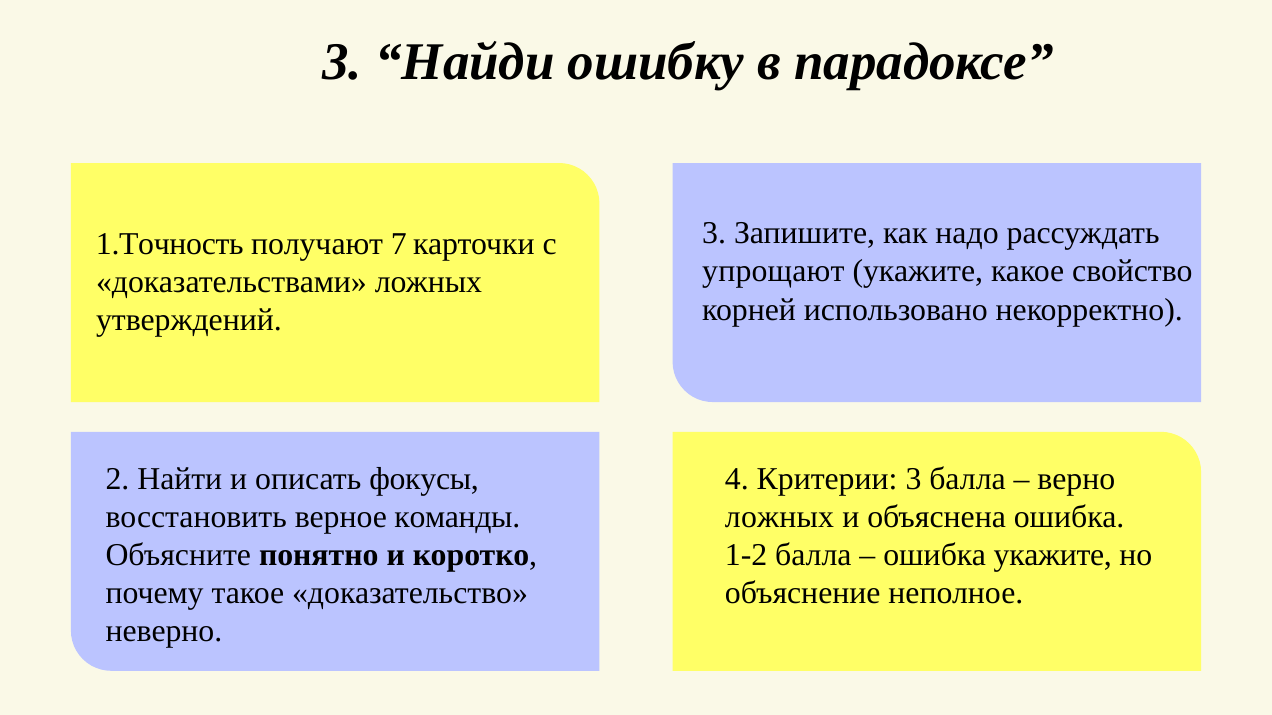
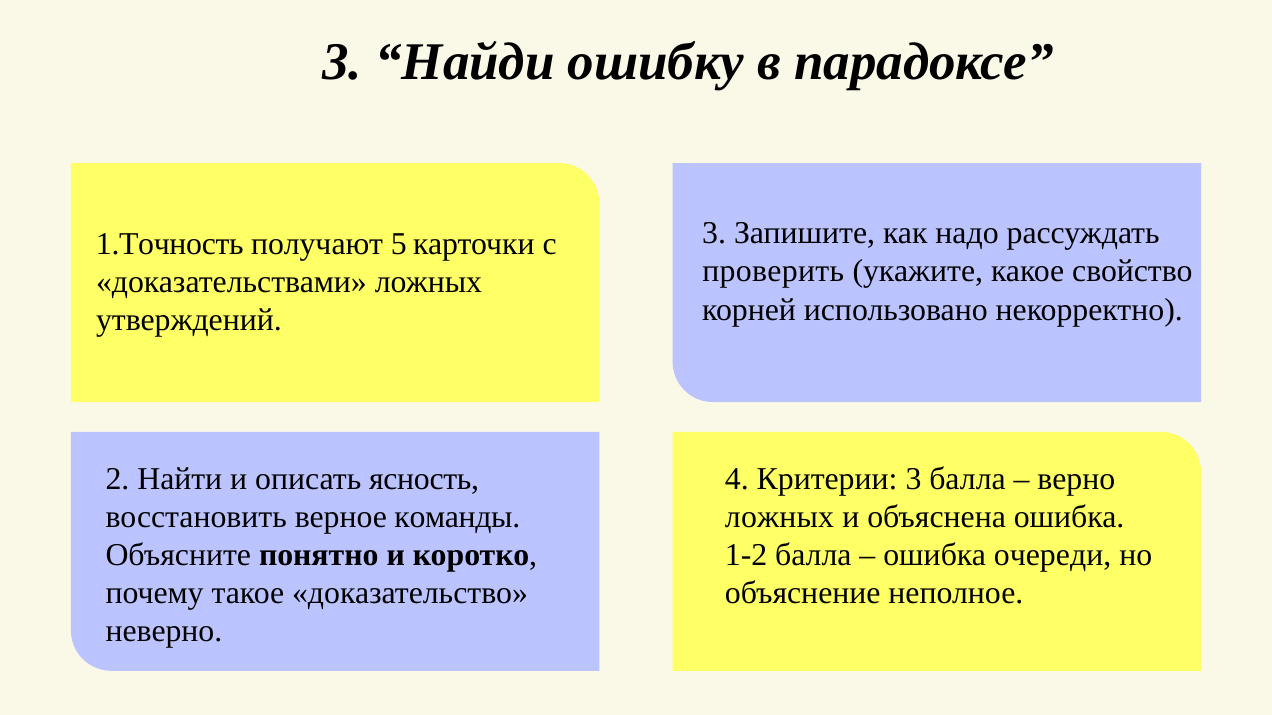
7: 7 -> 5 (399, 244)
упрощают: упрощают -> проверить (773, 272)
фокусы: фокусы -> ясность (424, 479)
ошибка укажите: укажите -> очереди (1053, 555)
